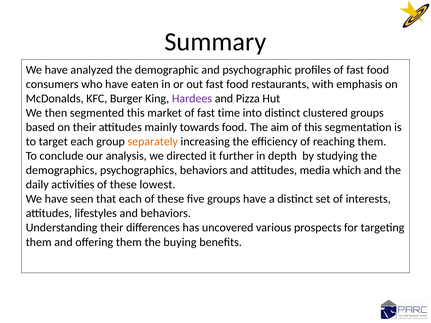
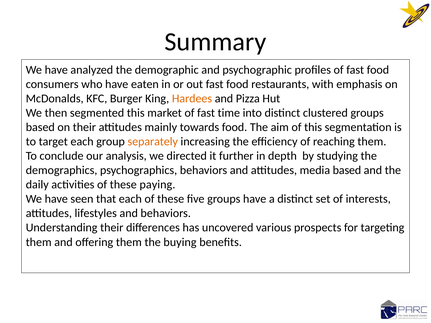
Hardees colour: purple -> orange (192, 99)
media which: which -> based (347, 170)
lowest: lowest -> paying (158, 185)
